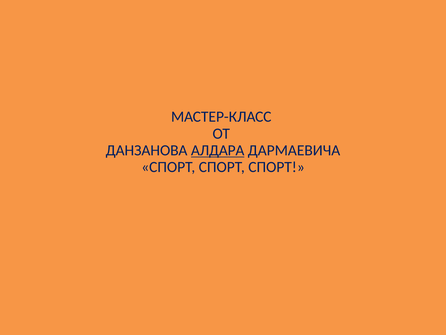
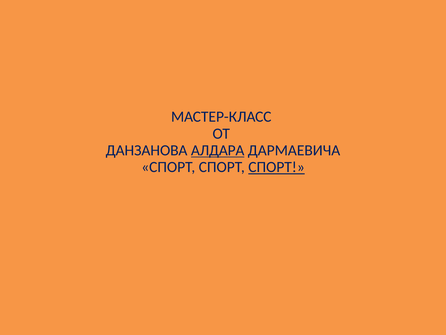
СПОРТ underline: none -> present (277, 167)
